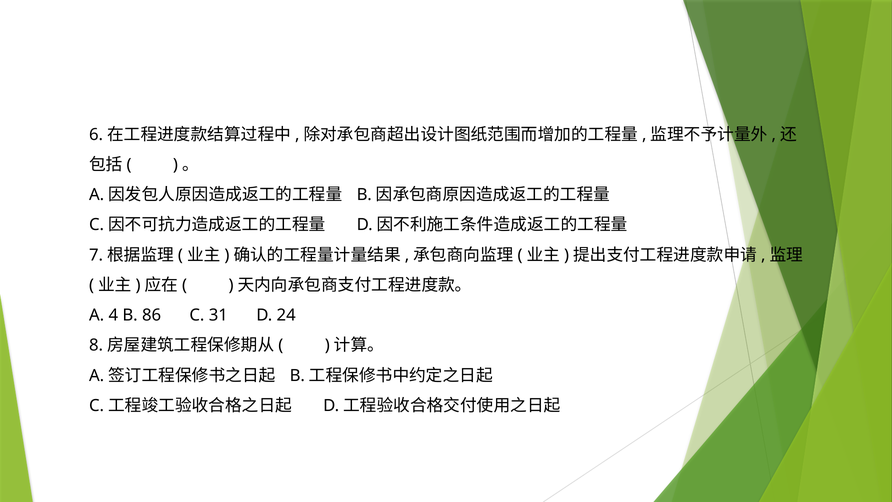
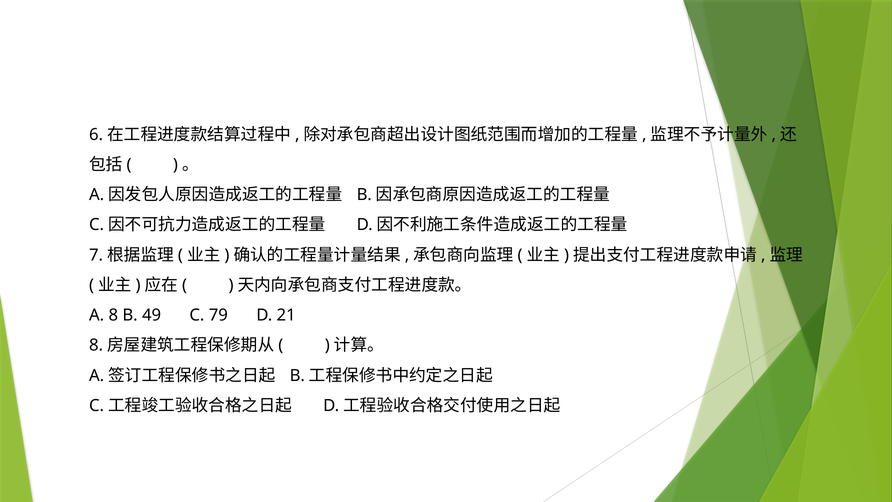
4: 4 -> 8 (113, 315)
86: 86 -> 49 (152, 315)
31: 31 -> 79 (218, 315)
24: 24 -> 21 (286, 315)
